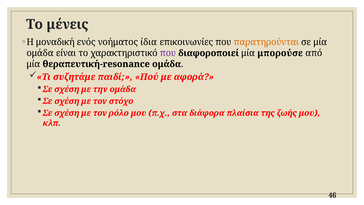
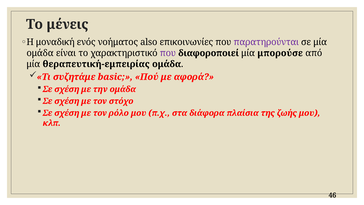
ίδια: ίδια -> also (149, 42)
παρατηρούνται colour: orange -> purple (266, 42)
θεραπευτική-resonance: θεραπευτική-resonance -> θεραπευτική-εμπειρίας (96, 64)
παιδί: παιδί -> basic (115, 77)
